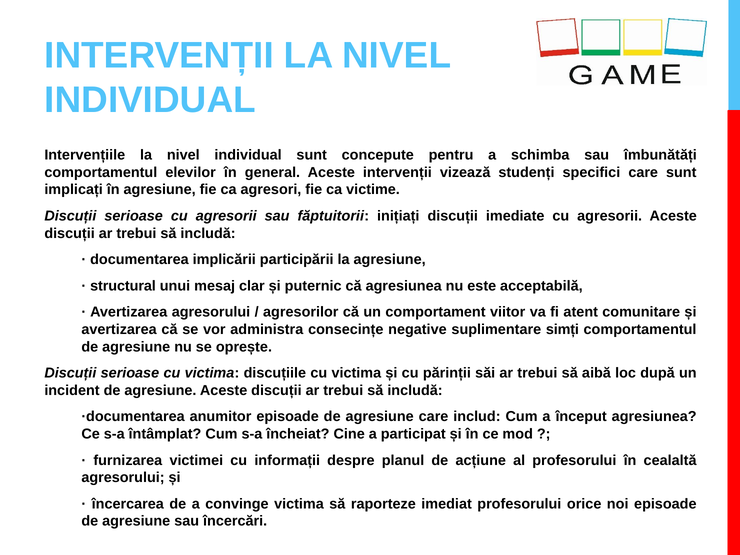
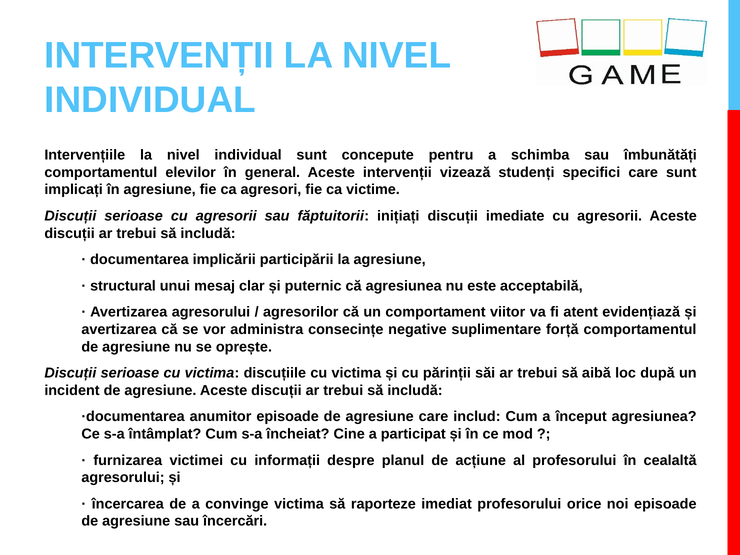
comunitare: comunitare -> evidențiază (641, 312)
simți: simți -> forță (562, 330)
